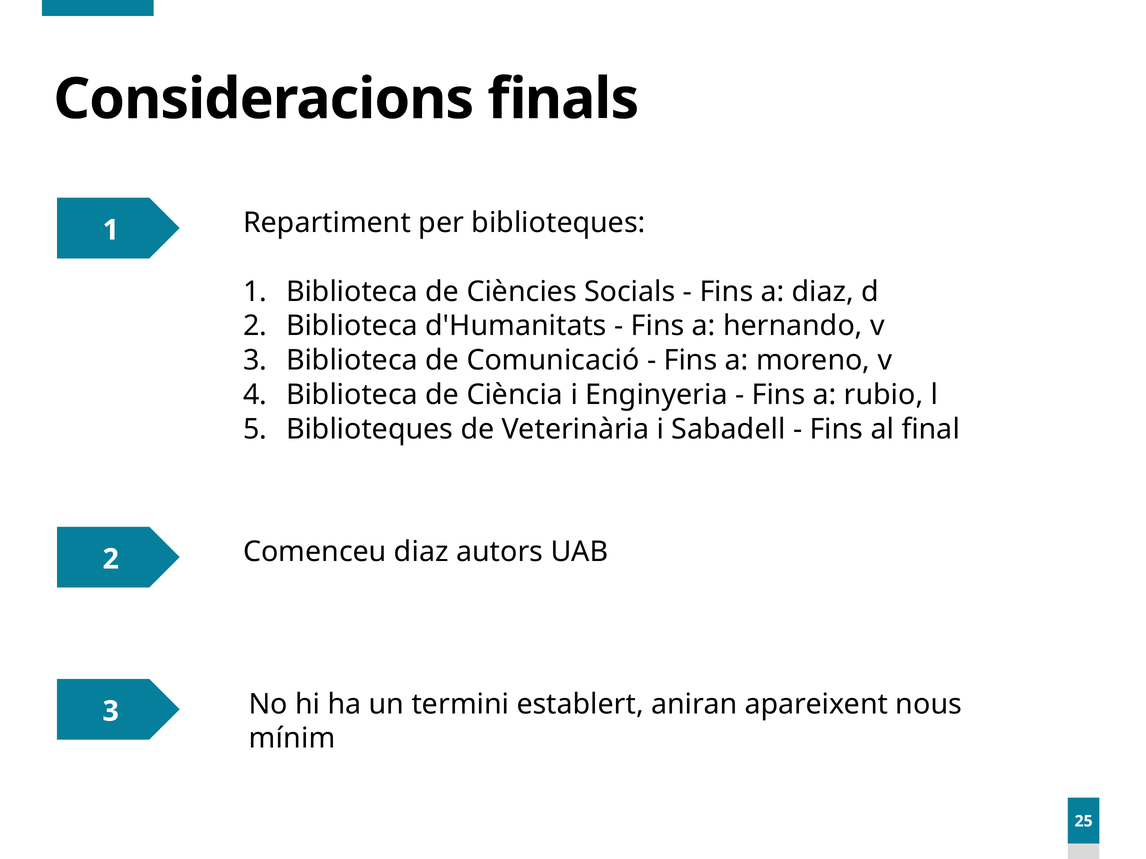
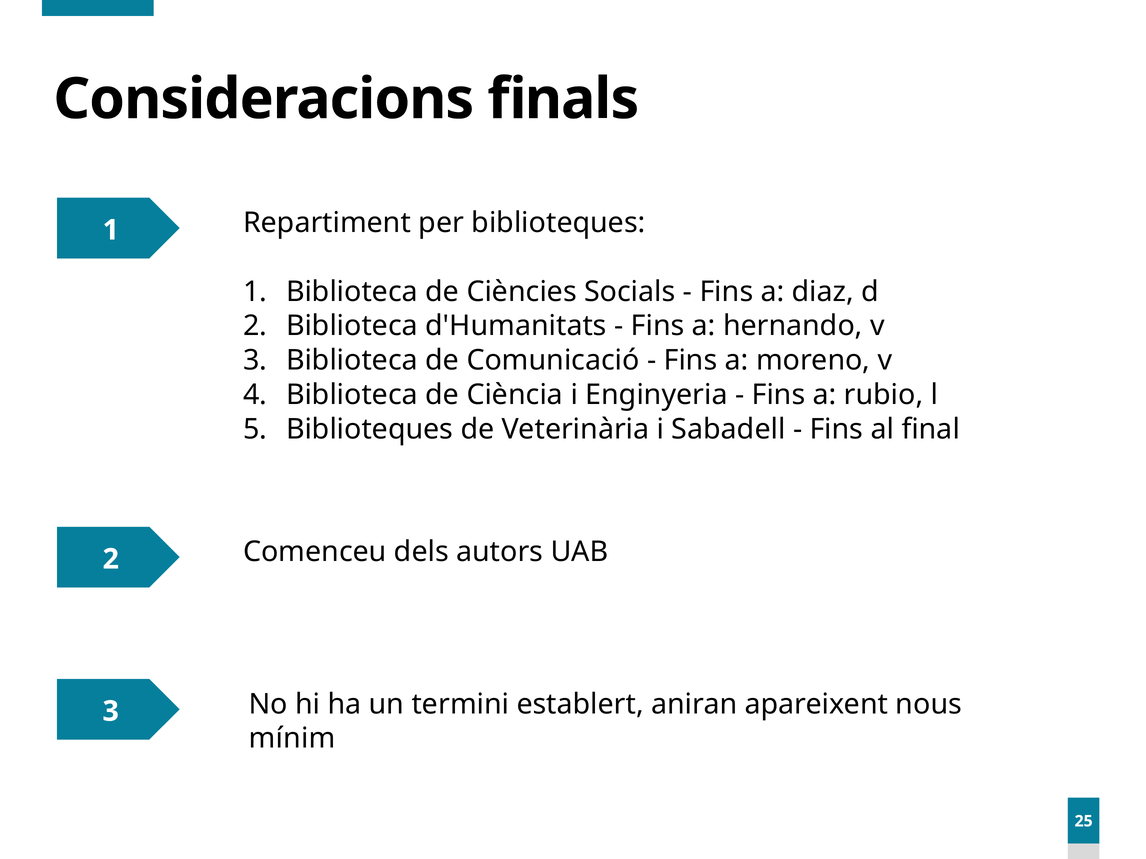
Comenceu diaz: diaz -> dels (421, 552)
